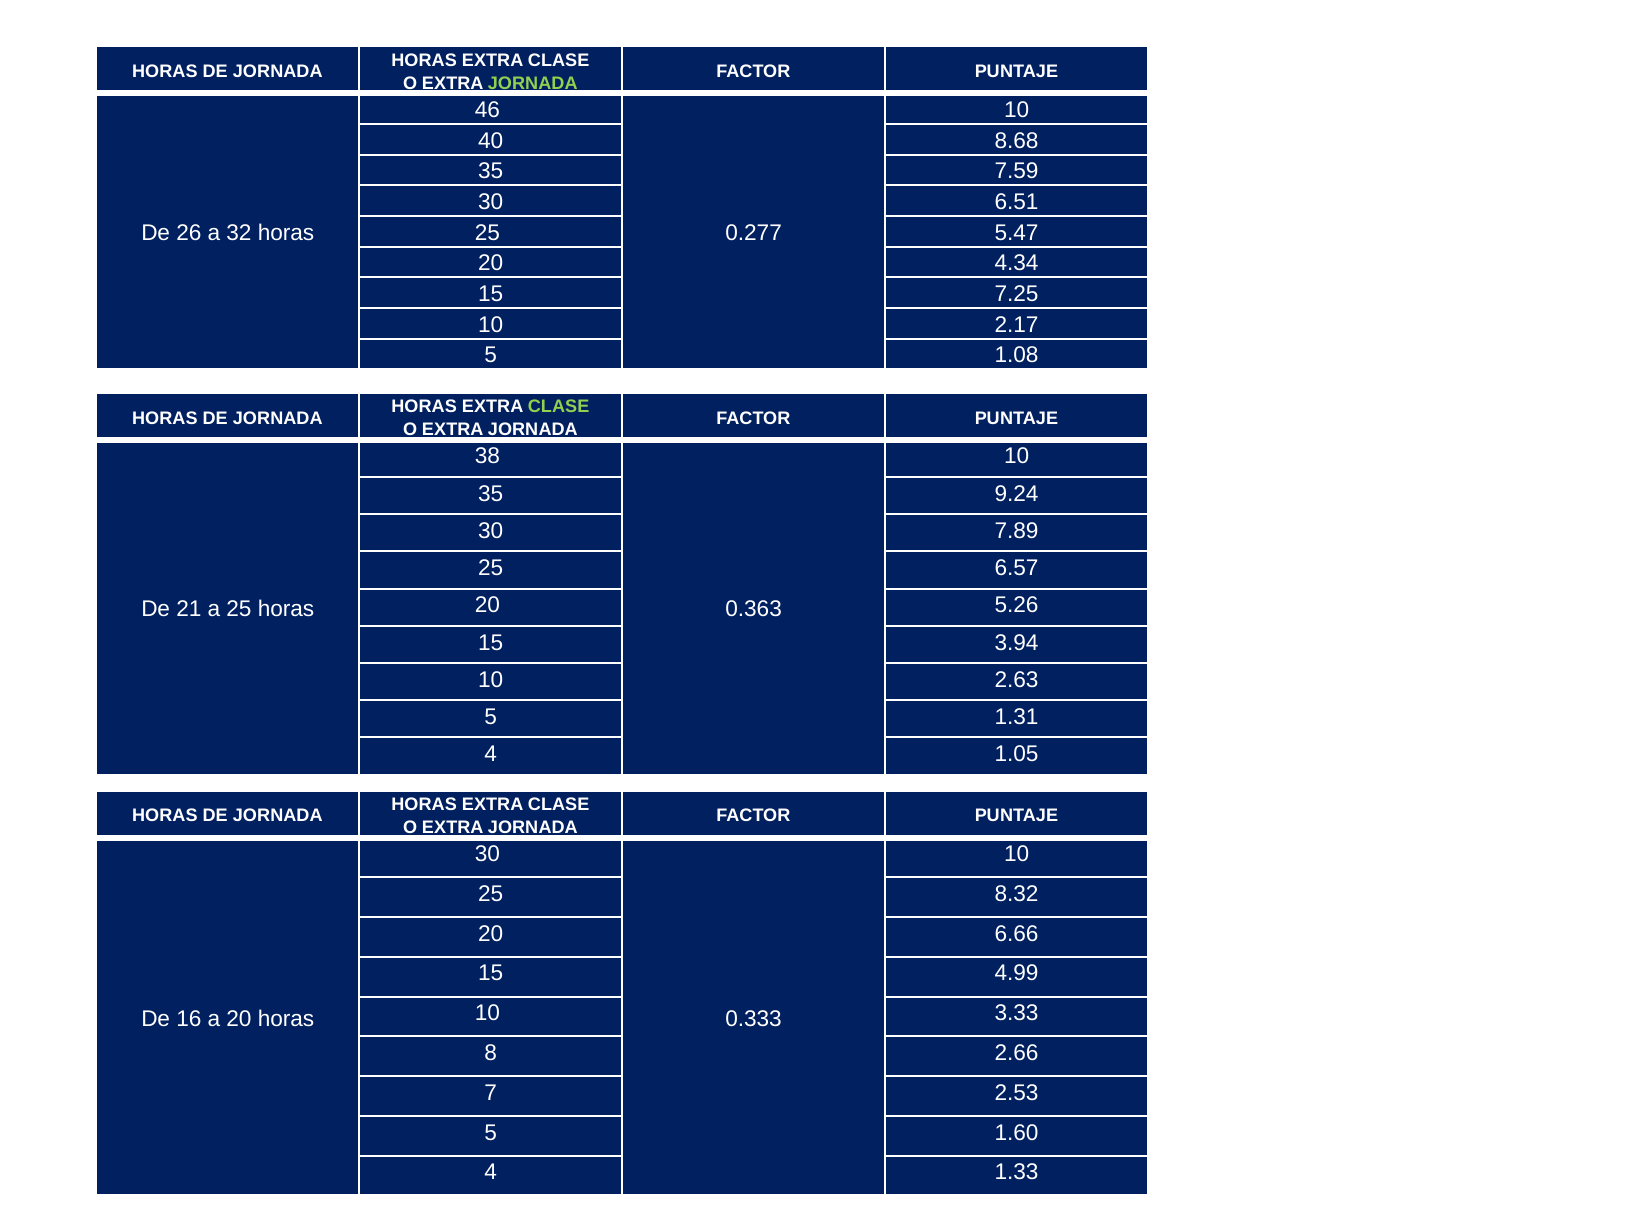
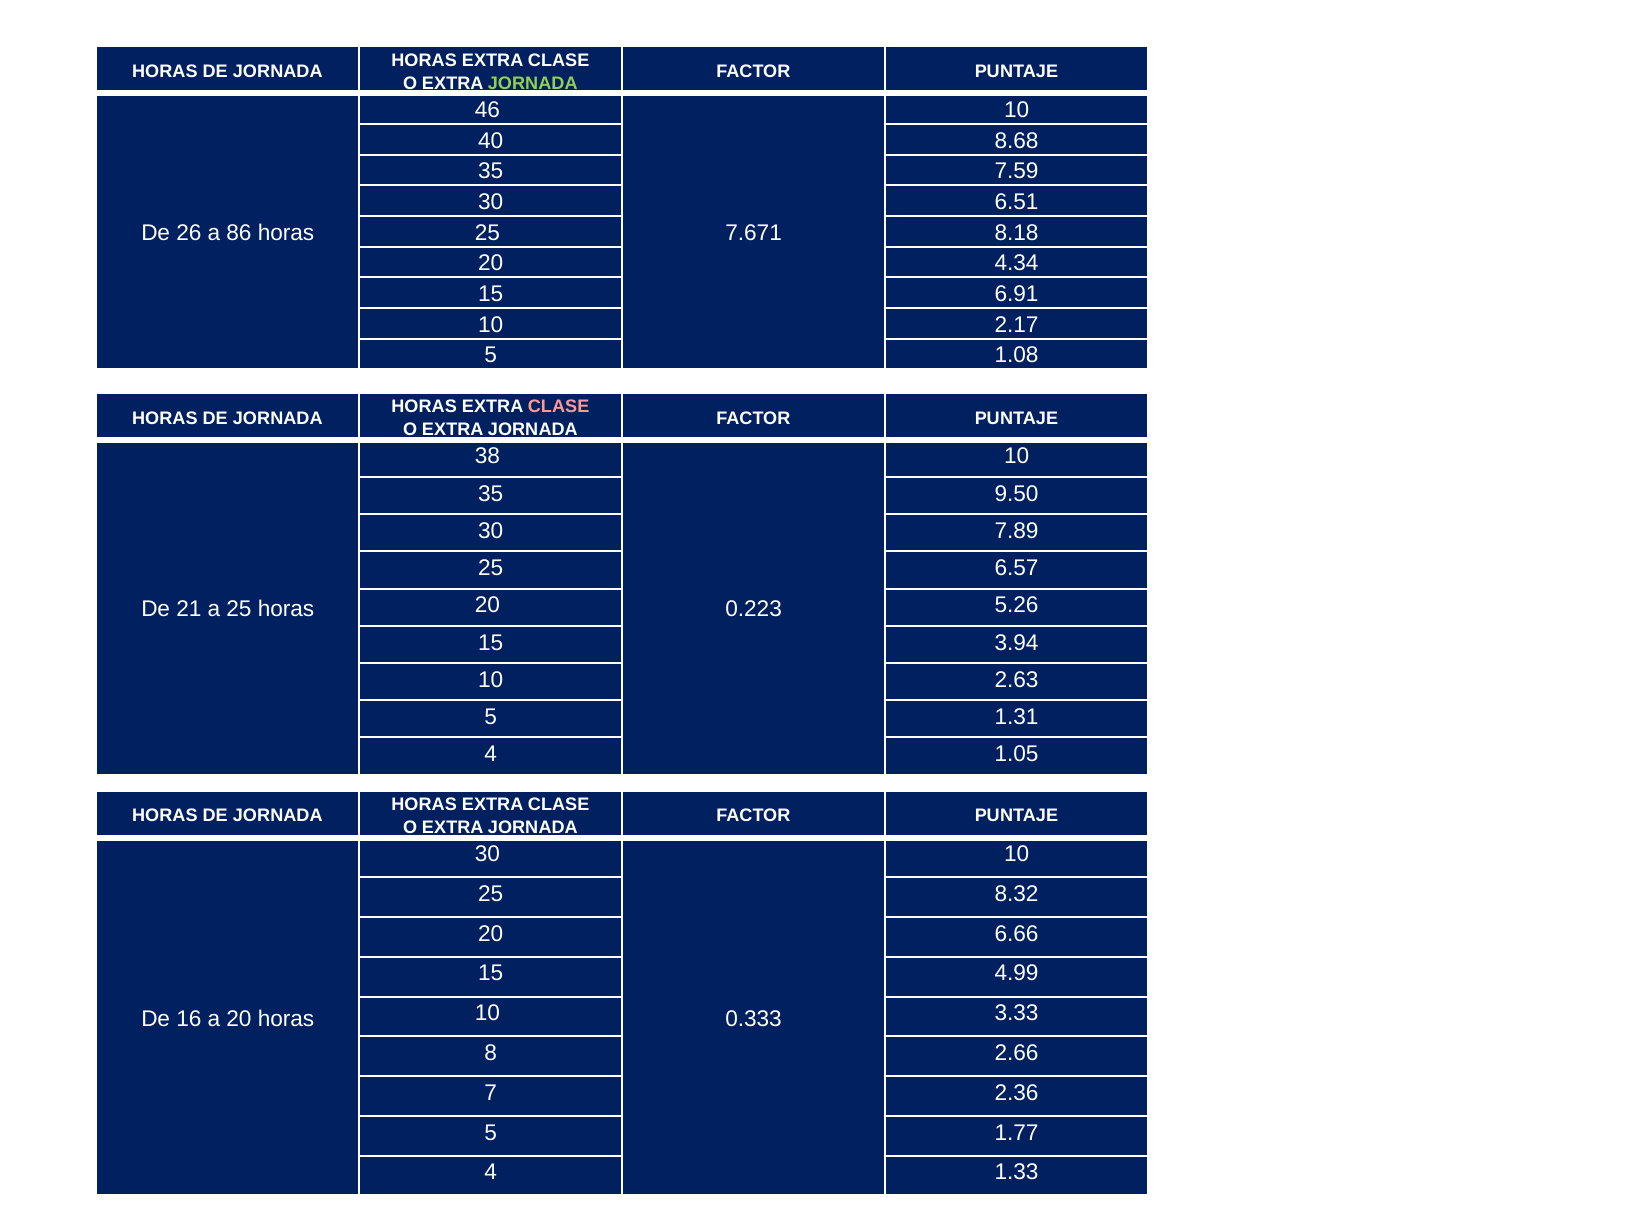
5.47: 5.47 -> 8.18 (1017, 233)
32: 32 -> 86 (239, 233)
0.277: 0.277 -> 7.671 (754, 233)
7.25: 7.25 -> 6.91 (1017, 294)
CLASE colour: light green -> pink (559, 406)
9.24: 9.24 -> 9.50 (1017, 494)
0.363: 0.363 -> 0.223 (754, 609)
2.53: 2.53 -> 2.36 (1017, 1093)
1.60: 1.60 -> 1.77 (1017, 1132)
